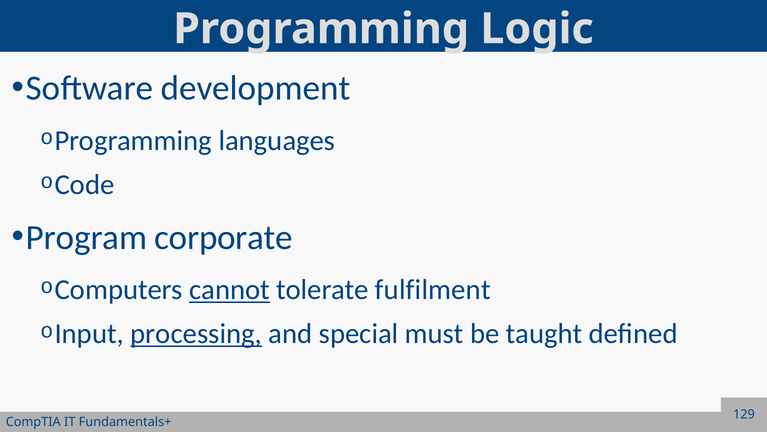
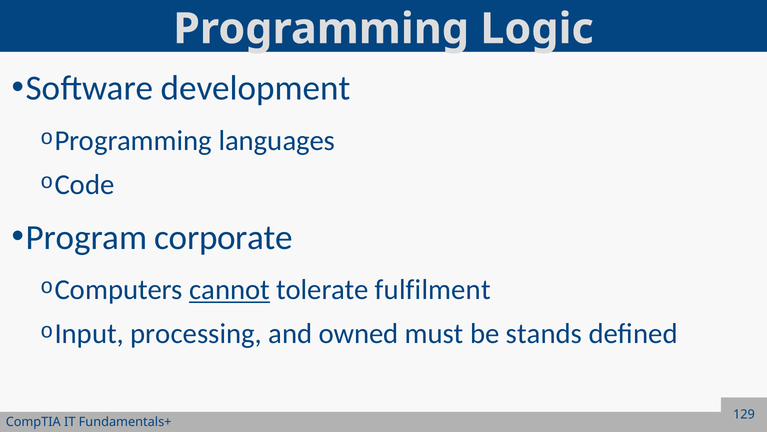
processing underline: present -> none (196, 333)
special: special -> owned (359, 333)
taught: taught -> stands (544, 333)
